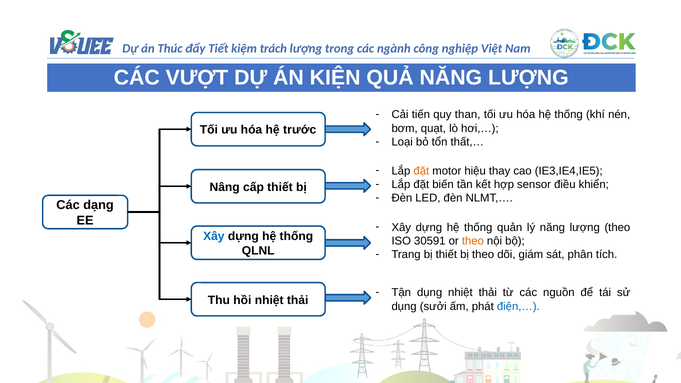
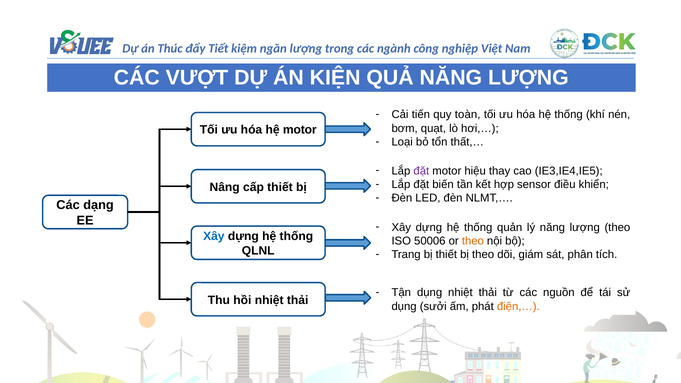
trách: trách -> ngăn (273, 48)
than: than -> toàn (468, 115)
hệ trước: trước -> motor (300, 130)
đặt colour: orange -> purple (421, 171)
30591: 30591 -> 50006 (430, 241)
điện,… colour: blue -> orange (518, 306)
